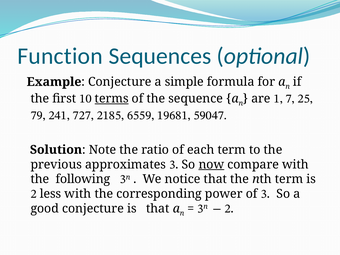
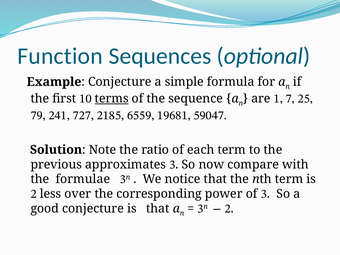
now underline: present -> none (211, 164)
following: following -> formulae (83, 179)
less with: with -> over (78, 194)
